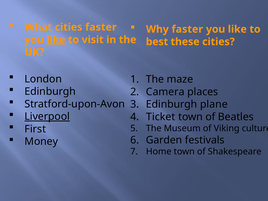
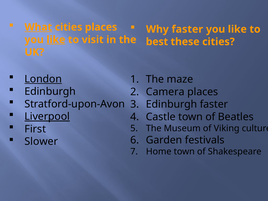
What underline: none -> present (38, 27)
cities faster: faster -> places (101, 27)
London underline: none -> present (43, 79)
Edinburgh plane: plane -> faster (214, 104)
Ticket: Ticket -> Castle (161, 117)
Money: Money -> Slower (41, 142)
